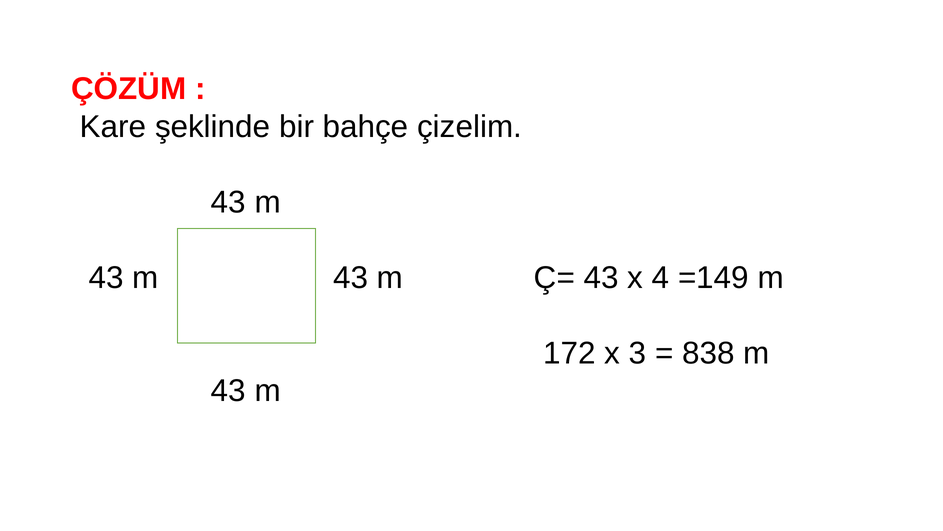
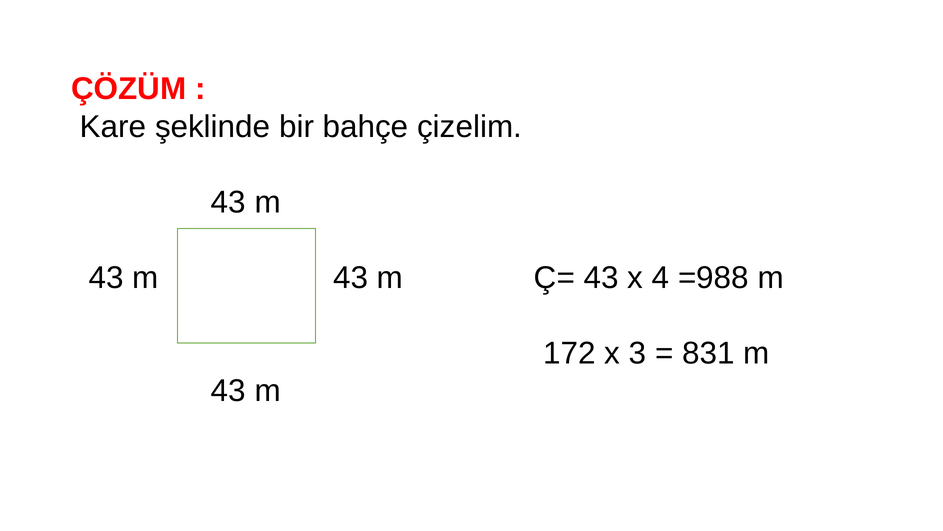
=149: =149 -> =988 (713, 277)
838: 838 -> 831 (708, 353)
